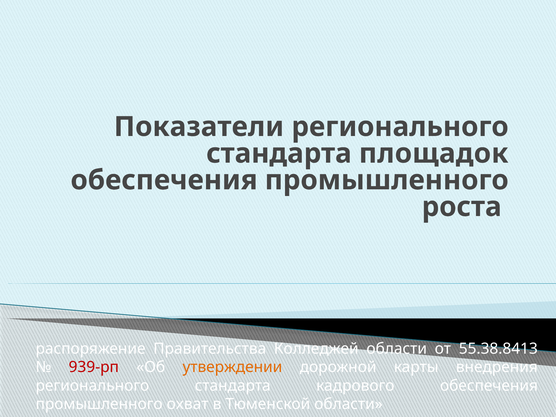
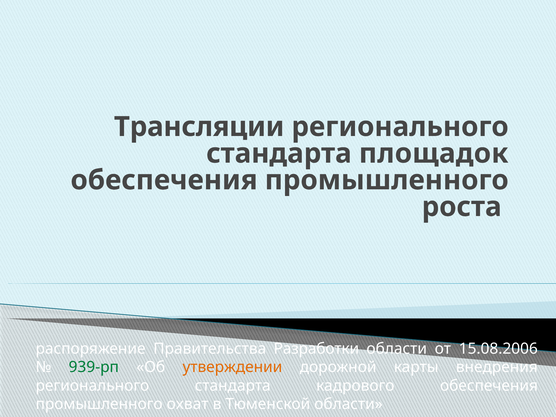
Показатели: Показатели -> Трансляции (199, 127)
Колледжей: Колледжей -> Разработки (316, 349)
55.38.8413: 55.38.8413 -> 15.08.2006 (498, 349)
939-рп colour: red -> green (94, 367)
